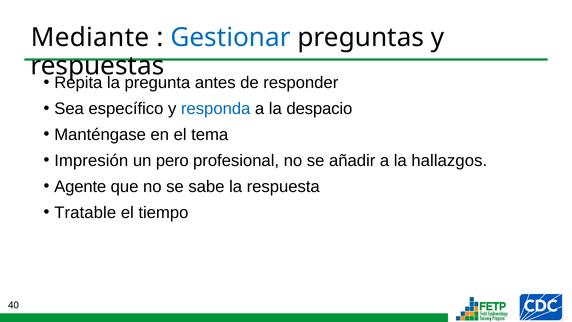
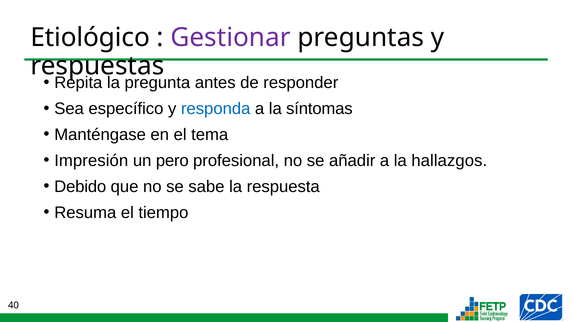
Mediante: Mediante -> Etiológico (90, 38)
Gestionar colour: blue -> purple (231, 38)
despacio: despacio -> síntomas (319, 109)
Agente: Agente -> Debido (80, 187)
Tratable: Tratable -> Resuma (85, 213)
